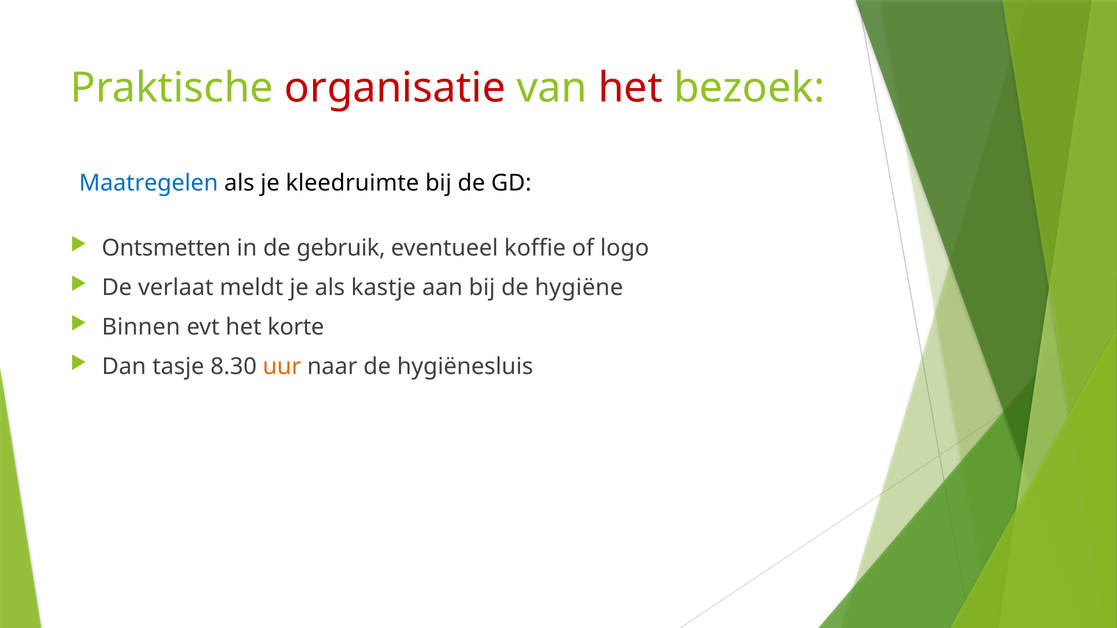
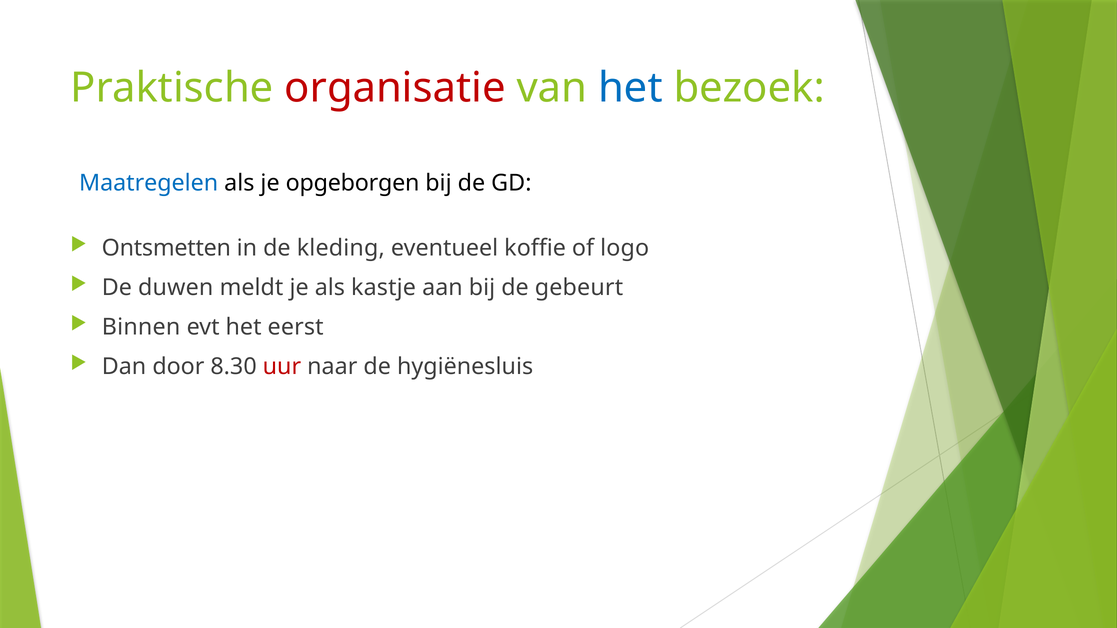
het colour: red -> blue (630, 88)
kleedruimte: kleedruimte -> opgeborgen (353, 183)
gebruik: gebruik -> kleding (341, 248)
verlaat: verlaat -> duwen (176, 288)
hygiëne: hygiëne -> gebeurt (579, 288)
korte: korte -> eerst (296, 327)
tasje: tasje -> door (178, 367)
uur colour: orange -> red (282, 367)
